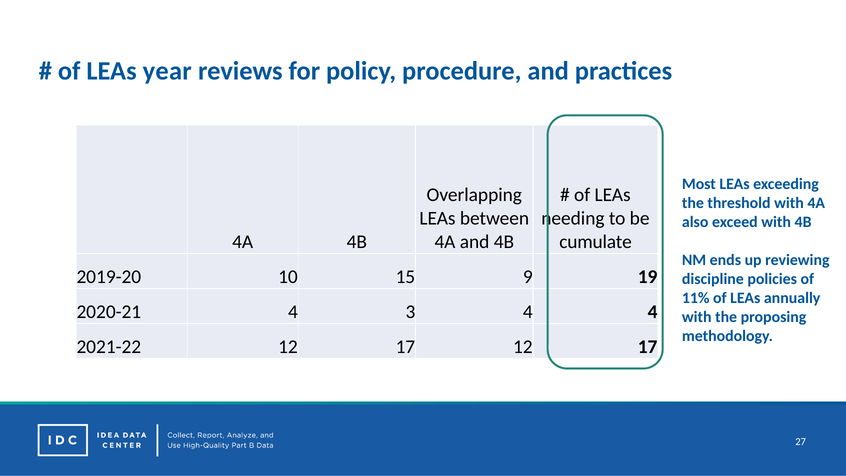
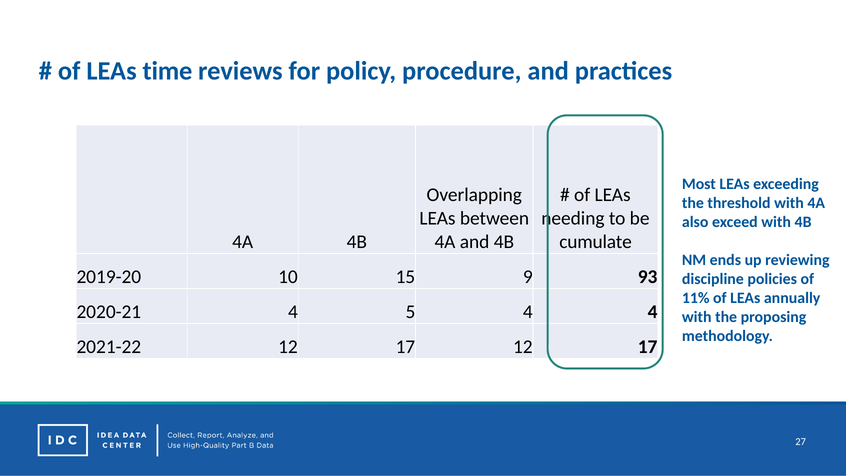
year: year -> time (167, 71)
19: 19 -> 93 (648, 277)
3: 3 -> 5 (410, 312)
